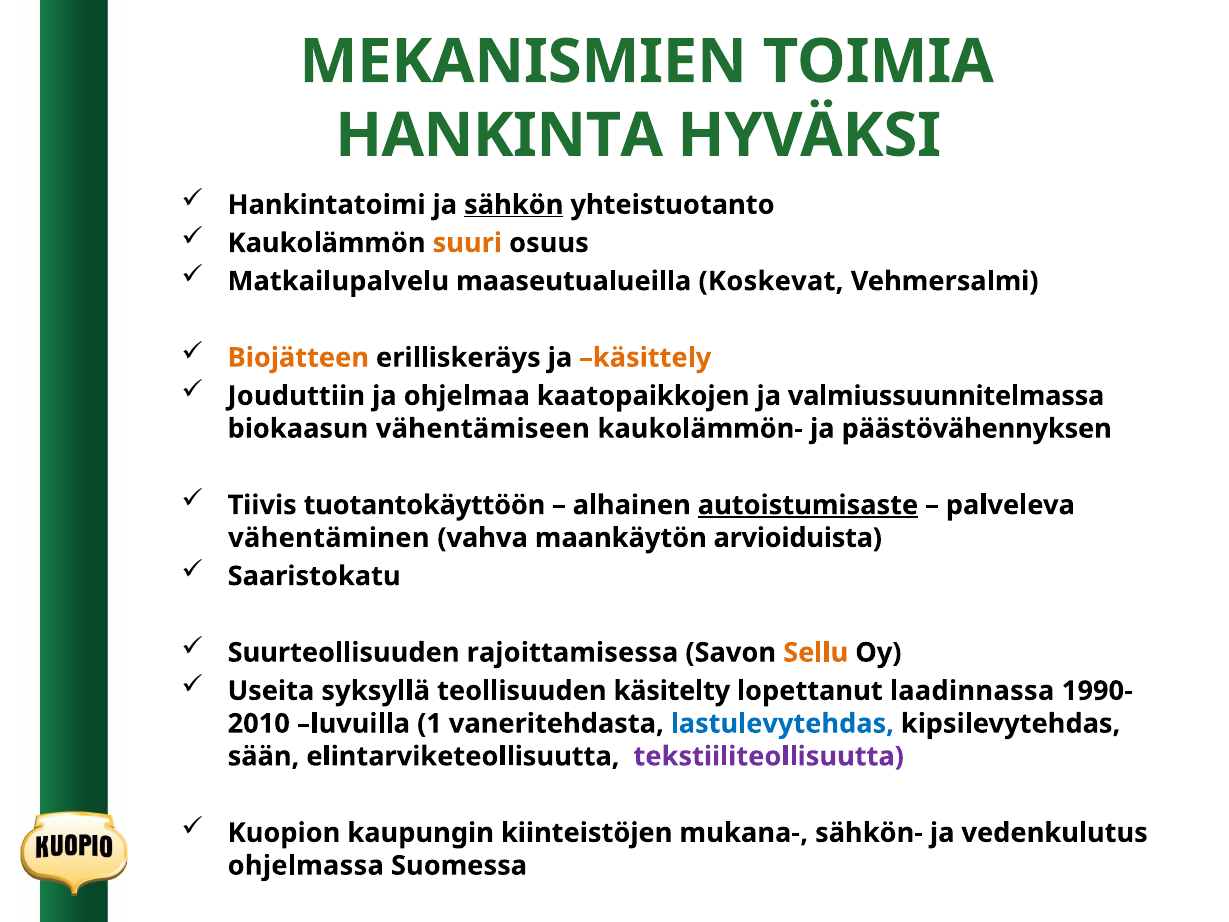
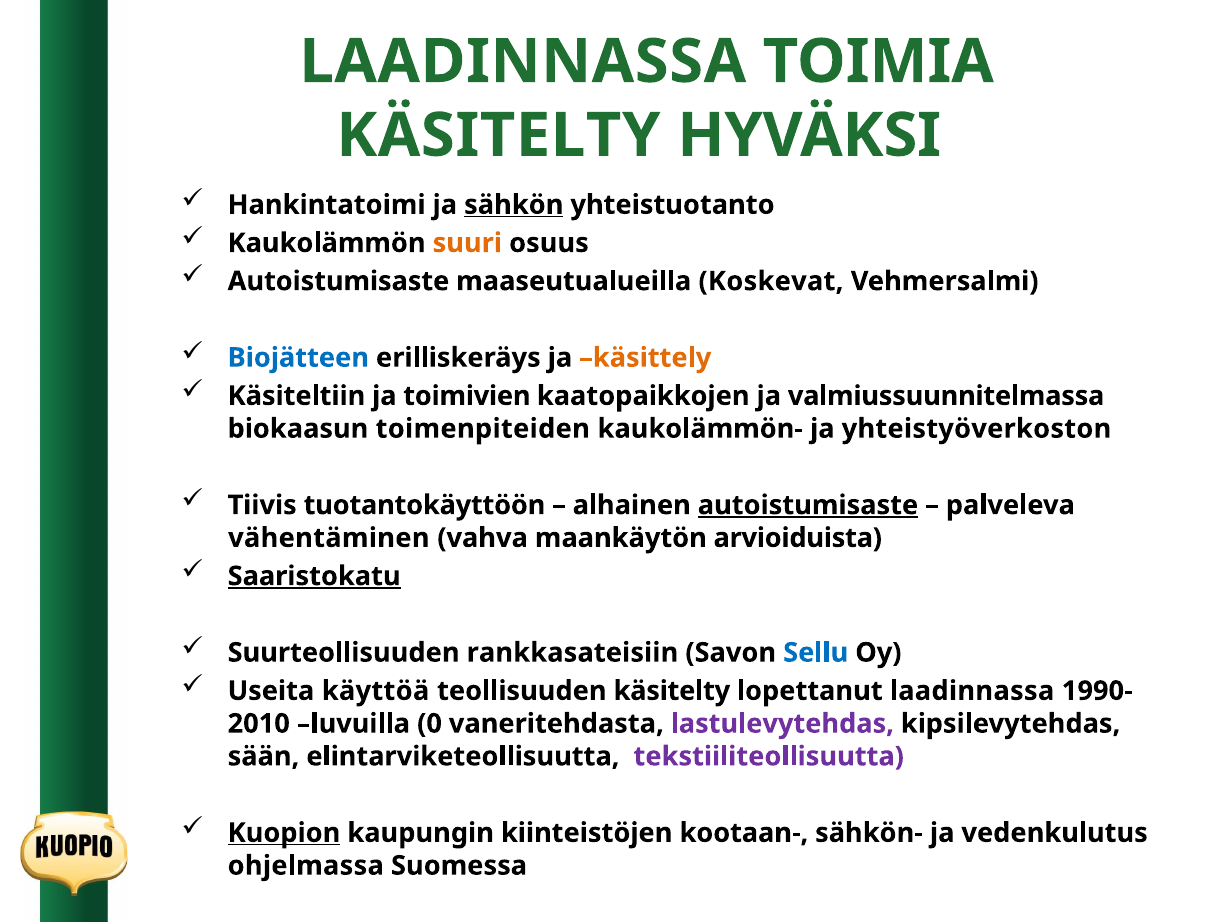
MEKANISMIEN: MEKANISMIEN -> LAADINNASSA (523, 62)
HANKINTA: HANKINTA -> KÄSITELTY (498, 135)
Matkailupalvelu: Matkailupalvelu -> Autoistumisaste (338, 281)
Biojätteen colour: orange -> blue (298, 358)
Jouduttiin: Jouduttiin -> Käsiteltiin (296, 396)
ohjelmaa: ohjelmaa -> toimivien (467, 396)
vähentämiseen: vähentämiseen -> toimenpiteiden (483, 429)
päästövähennyksen: päästövähennyksen -> yhteistyöverkoston (976, 429)
Saaristokatu underline: none -> present (314, 576)
rajoittamisessa: rajoittamisessa -> rankkasateisiin (572, 652)
Sellu colour: orange -> blue (816, 652)
syksyllä: syksyllä -> käyttöä (376, 691)
1: 1 -> 0 (430, 723)
lastulevytehdas colour: blue -> purple (782, 723)
Kuopion underline: none -> present (284, 833)
mukana-: mukana- -> kootaan- (744, 833)
